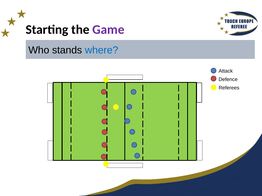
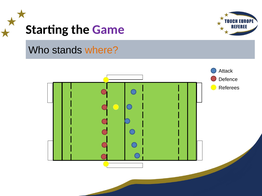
where colour: blue -> orange (102, 50)
